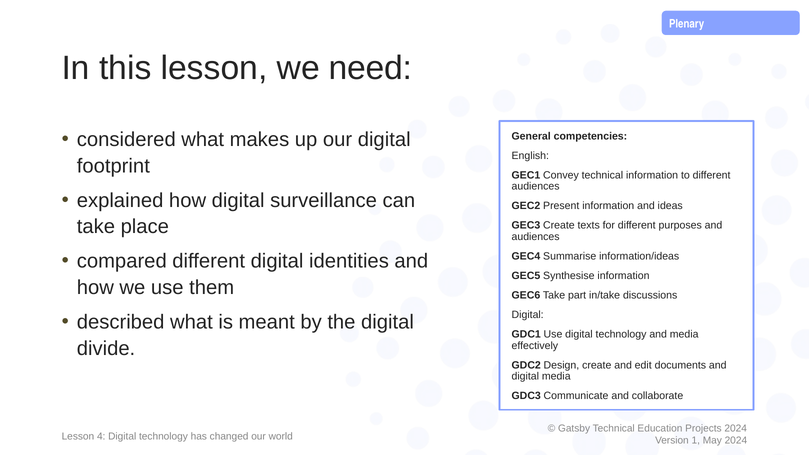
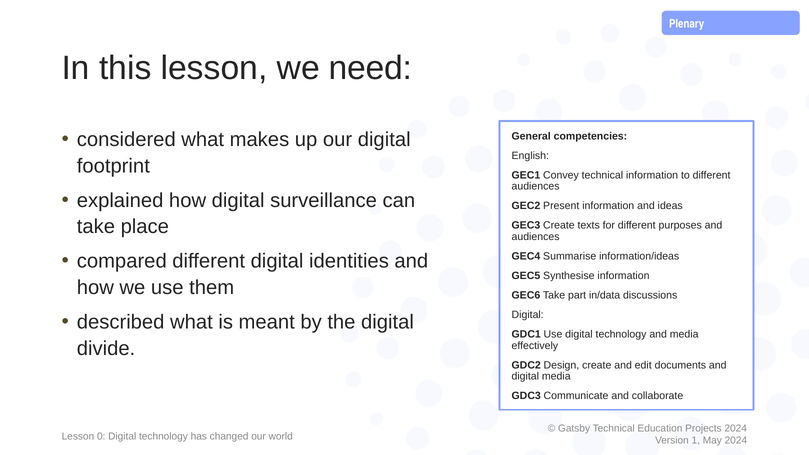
in/take: in/take -> in/data (605, 295)
4: 4 -> 0 (101, 437)
